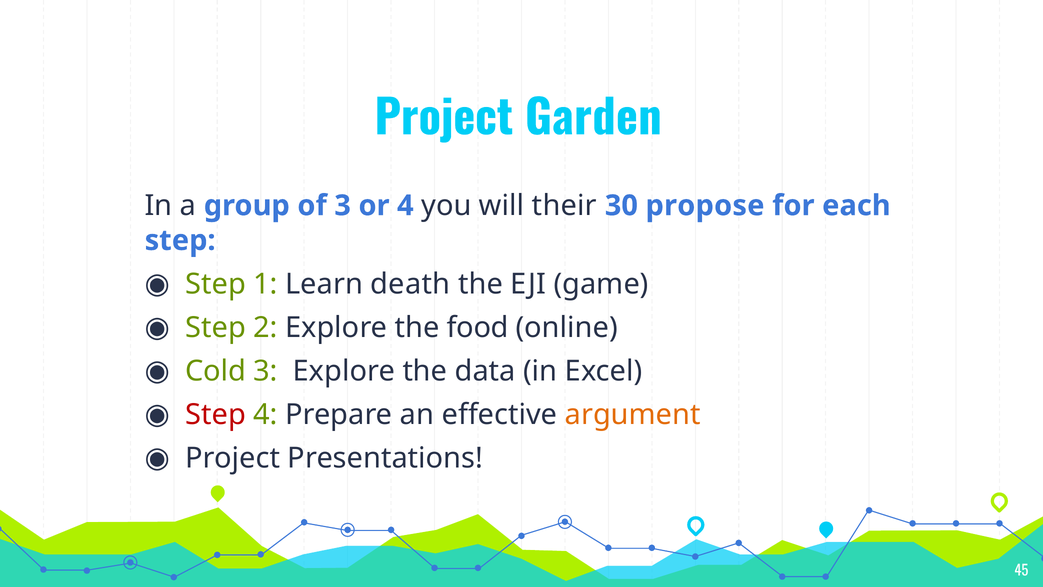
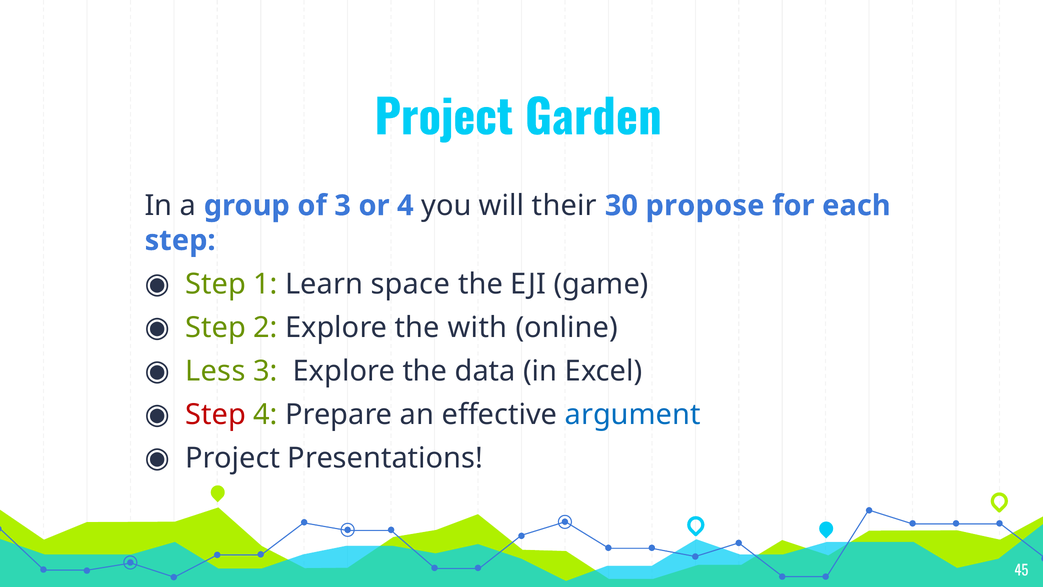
death: death -> space (410, 284)
food: food -> with (478, 327)
Cold: Cold -> Less (215, 371)
argument colour: orange -> blue (633, 414)
